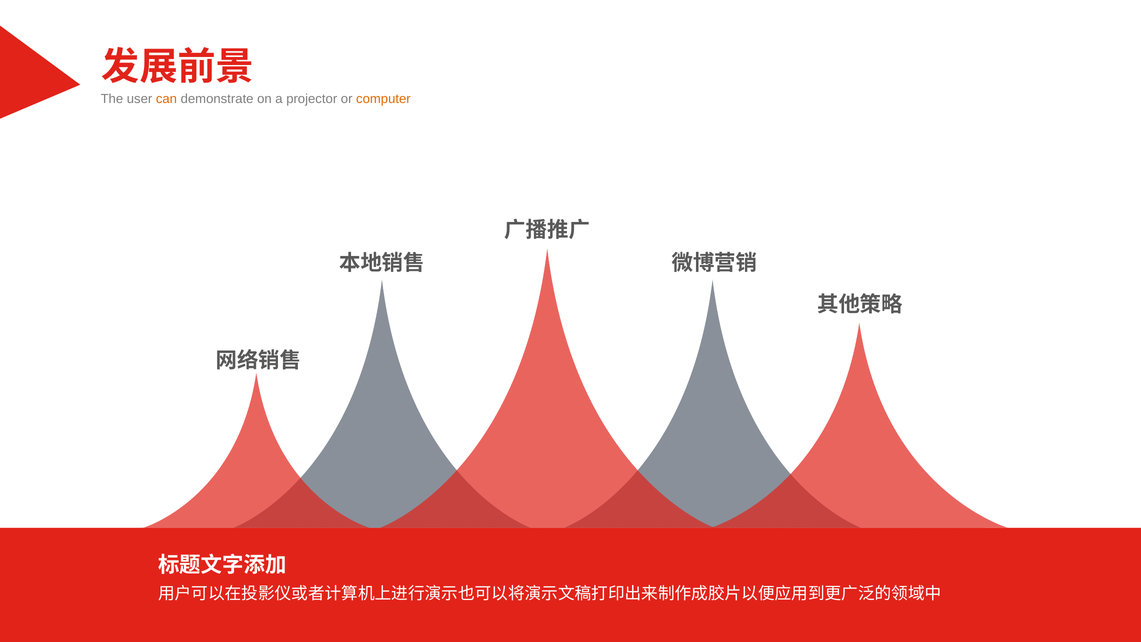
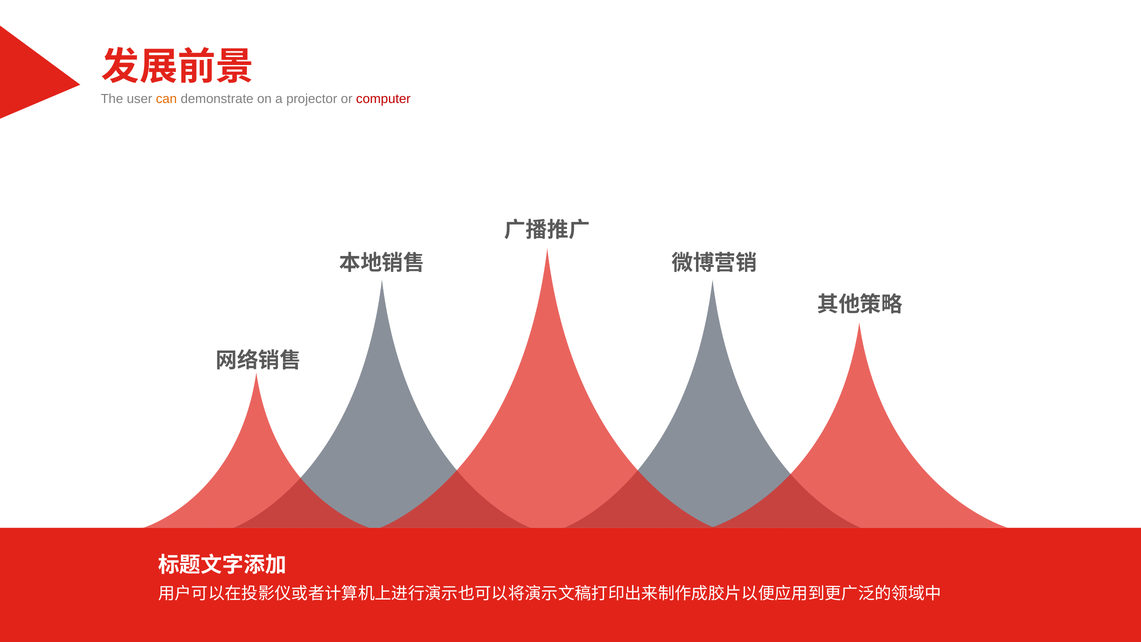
computer colour: orange -> red (383, 99)
